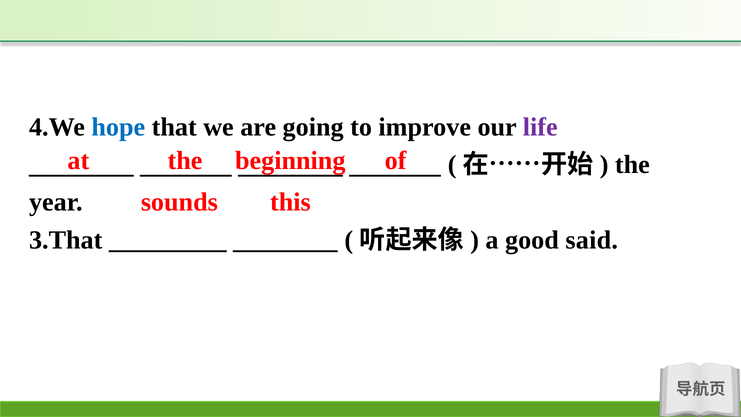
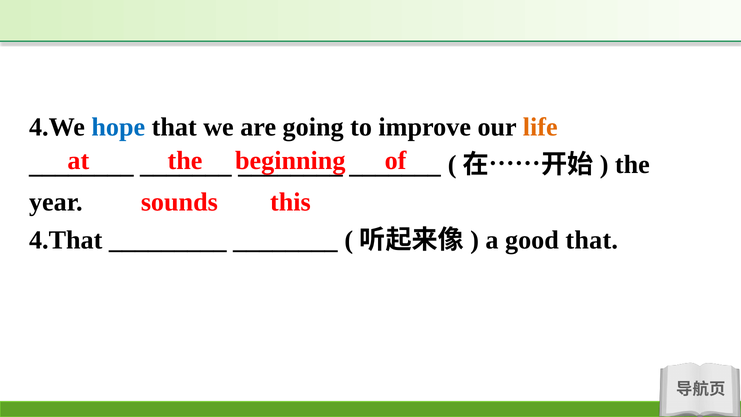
life colour: purple -> orange (540, 127)
3.That: 3.That -> 4.That (66, 240)
good said: said -> that (592, 240)
